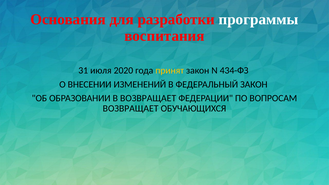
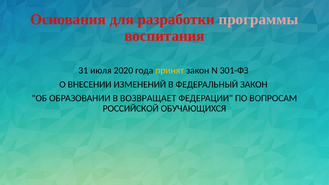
программы colour: white -> pink (259, 19)
434-ФЗ: 434-ФЗ -> 301-ФЗ (234, 71)
ВОЗВРАЩАЕТ: ВОЗВРАЩАЕТ -> РОССИЙСКОЙ (131, 109)
